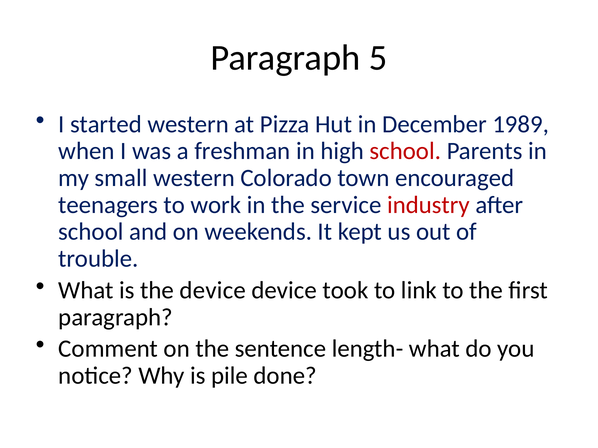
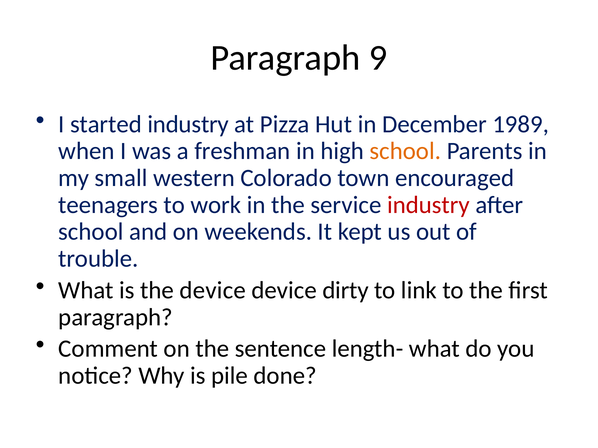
5: 5 -> 9 (378, 58)
started western: western -> industry (188, 124)
school colour: red -> orange (405, 151)
took: took -> dirty (346, 291)
